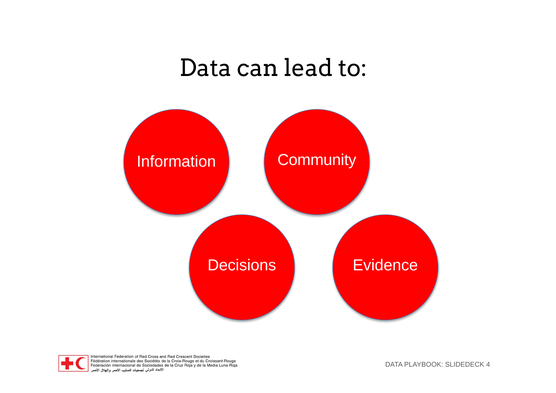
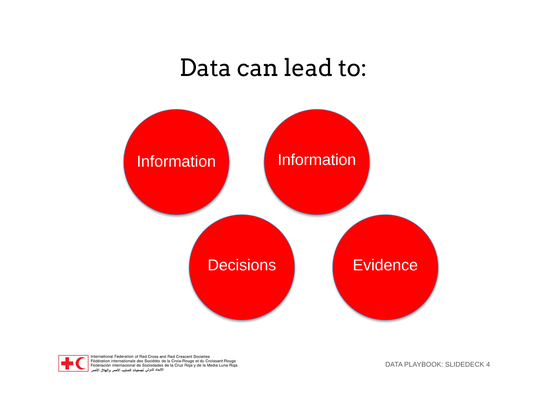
Information Community: Community -> Information (317, 160)
